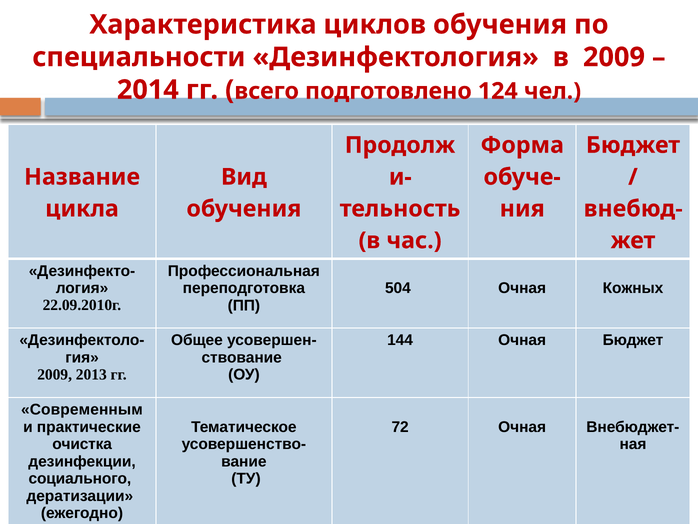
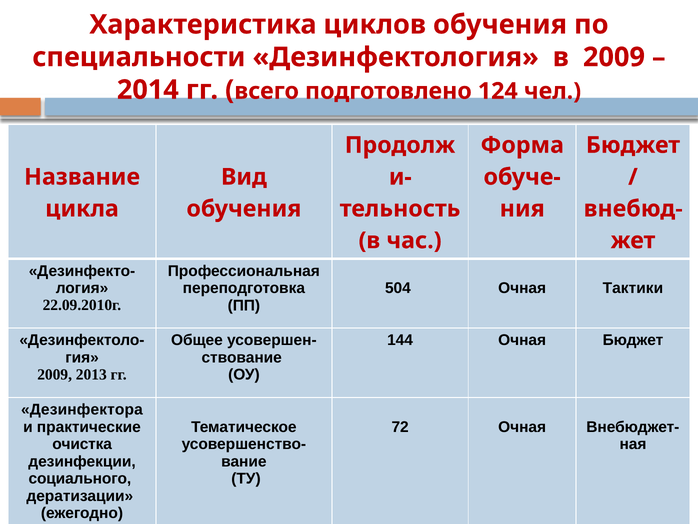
Кожных: Кожных -> Тактики (633, 288)
Современным: Современным -> Дезинфектора (82, 409)
